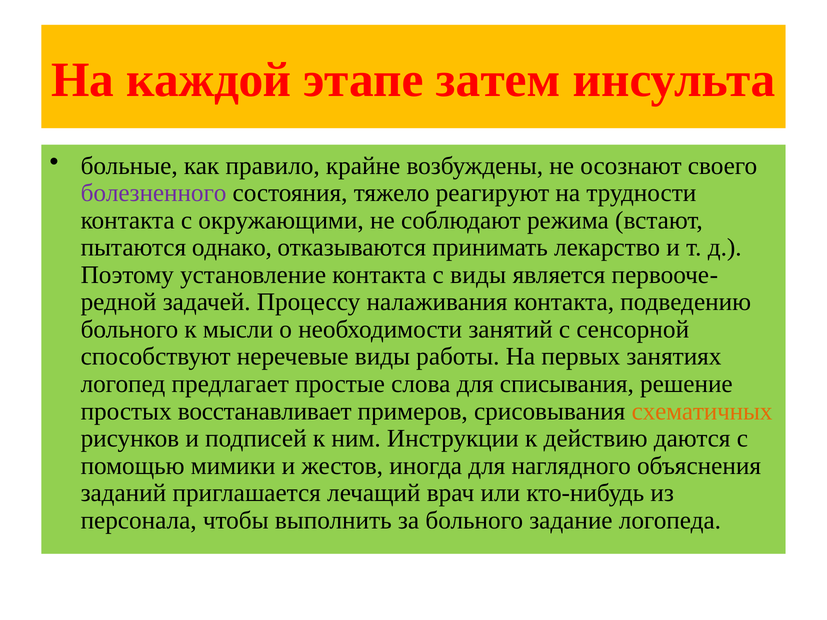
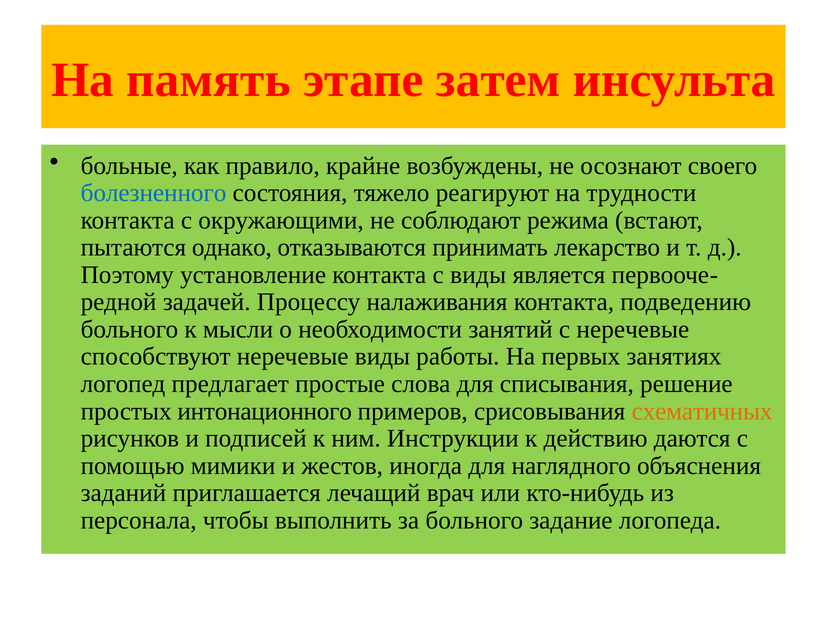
каждой: каждой -> память (209, 80)
болезненного colour: purple -> blue (154, 193)
с сенсорной: сенсорной -> неречевые (633, 329)
восстанавливает: восстанавливает -> интонационного (265, 411)
